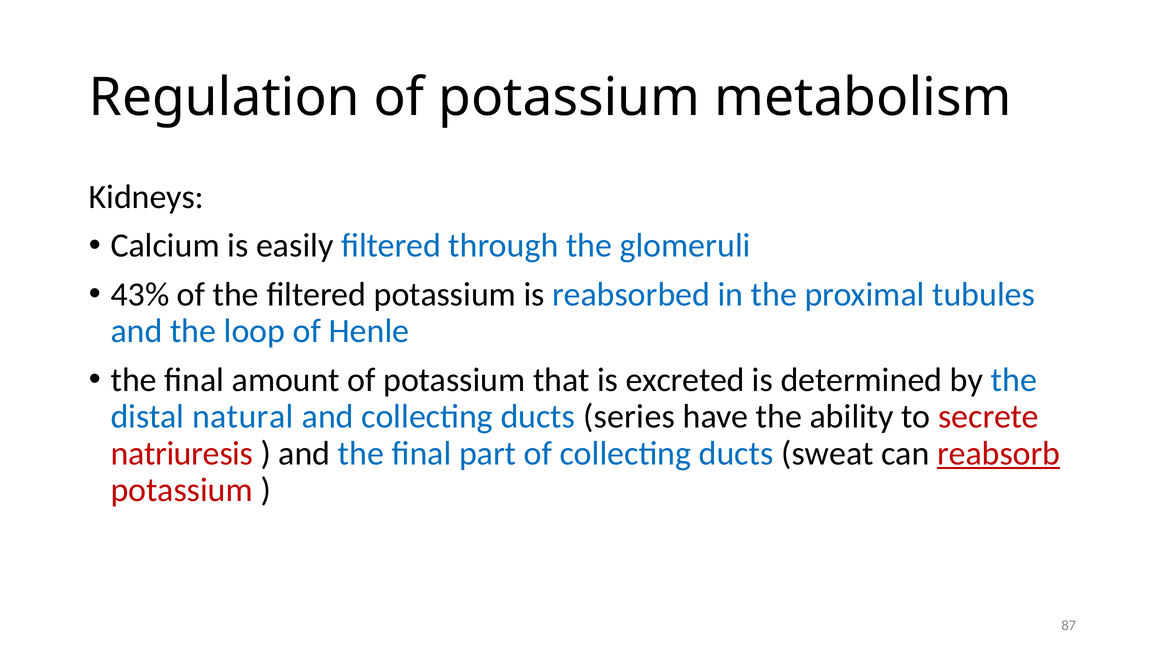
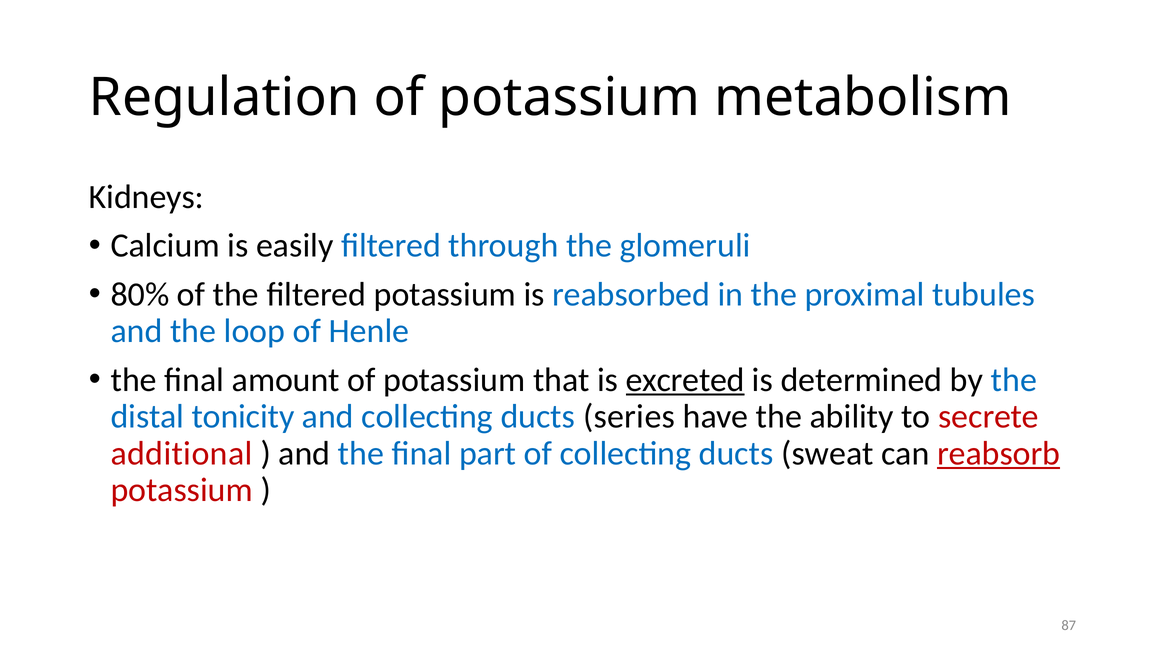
43%: 43% -> 80% (140, 295)
excreted underline: none -> present (685, 380)
natural: natural -> tonicity (243, 417)
natriuresis: natriuresis -> additional (182, 454)
